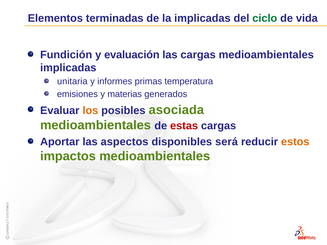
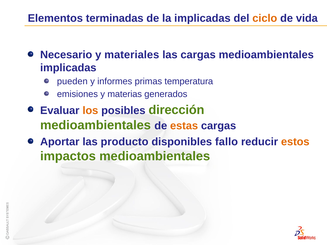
ciclo colour: green -> orange (265, 18)
Fundición: Fundición -> Necesario (66, 55)
evaluación: evaluación -> materiales (132, 55)
unitaria: unitaria -> pueden (72, 82)
asociada: asociada -> dirección (176, 110)
estas colour: red -> orange (184, 126)
aspectos: aspectos -> producto (125, 142)
será: será -> fallo (227, 142)
